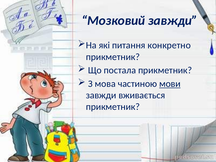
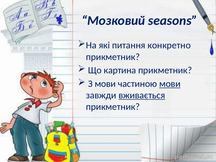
Мозковий завжди: завжди -> seasons (173, 21)
постала: постала -> картина (120, 70)
З мова: мова -> мови (105, 84)
вживається underline: none -> present (142, 95)
